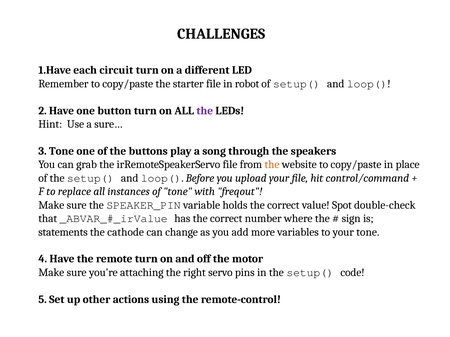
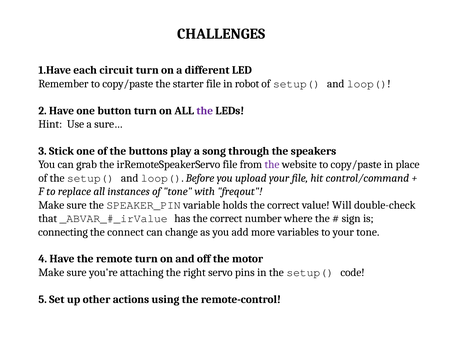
3 Tone: Tone -> Stick (62, 151)
the colour: orange -> purple (272, 165)
Spot: Spot -> Will (342, 205)
statements: statements -> connecting (63, 232)
cathode: cathode -> connect (126, 232)
